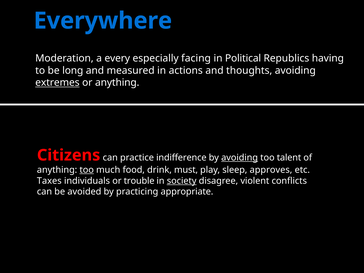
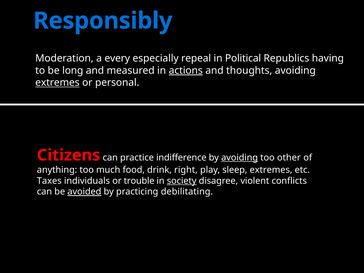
Everywhere: Everywhere -> Responsibly (103, 21)
facing: facing -> repeal (196, 58)
actions underline: none -> present (186, 70)
or anything: anything -> personal (117, 83)
talent: talent -> other (289, 158)
too underline: present -> none (87, 170)
must: must -> right (186, 170)
sleep approves: approves -> extremes (271, 170)
avoided underline: none -> present (84, 192)
appropriate: appropriate -> debilitating (187, 192)
